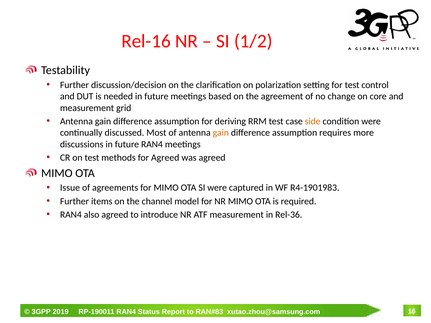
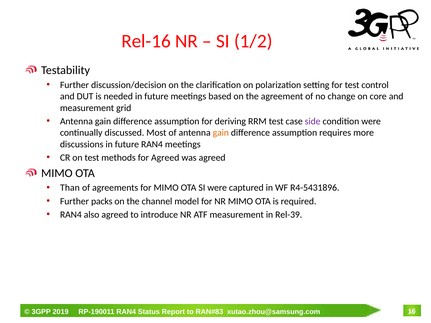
side colour: orange -> purple (313, 121)
Issue: Issue -> Than (70, 188)
R4-1901983: R4-1901983 -> R4-5431896 (315, 188)
items: items -> packs (102, 201)
Rel-36: Rel-36 -> Rel-39 (289, 215)
